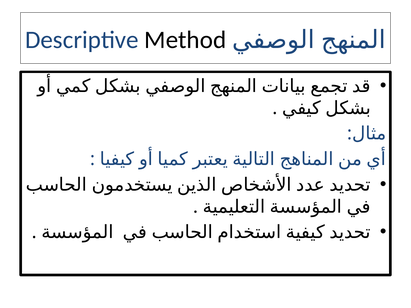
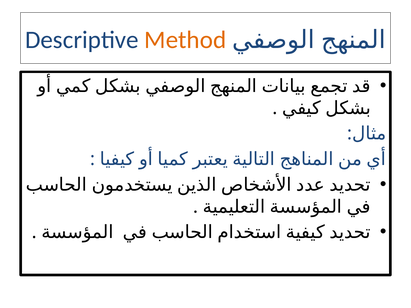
Method colour: black -> orange (185, 40)
